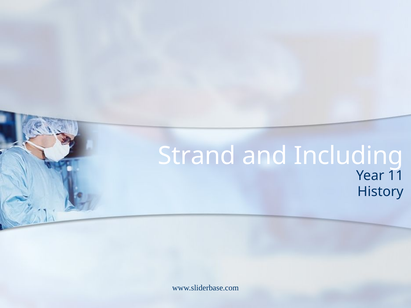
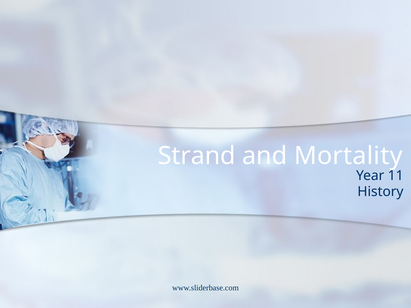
Including: Including -> Mortality (348, 156)
